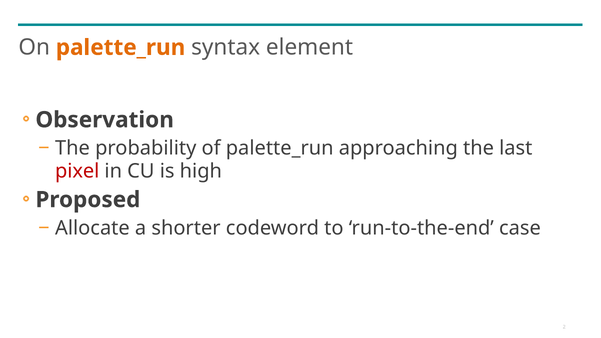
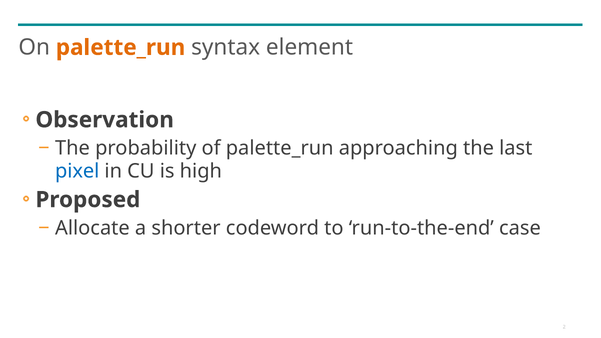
pixel colour: red -> blue (77, 171)
